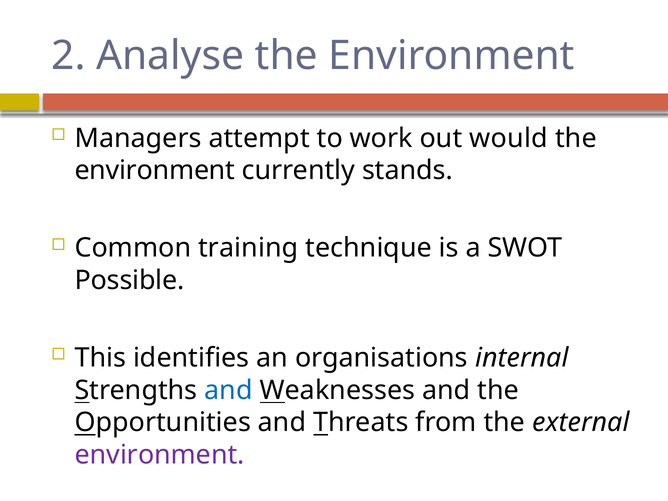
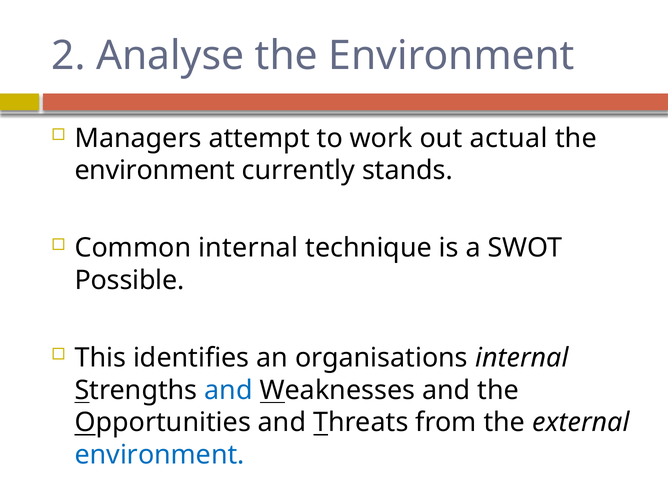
would: would -> actual (509, 138)
Common training: training -> internal (248, 248)
environment colour: purple -> blue (160, 455)
